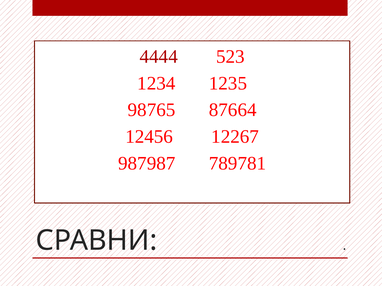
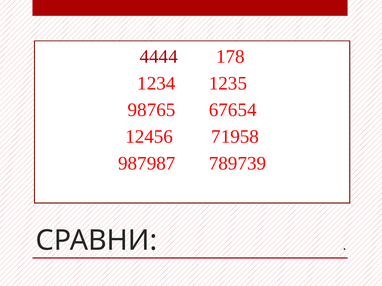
523: 523 -> 178 (230, 57)
87664: 87664 -> 67654 (233, 110)
12267: 12267 -> 71958 (235, 137)
789781: 789781 -> 789739 (238, 164)
